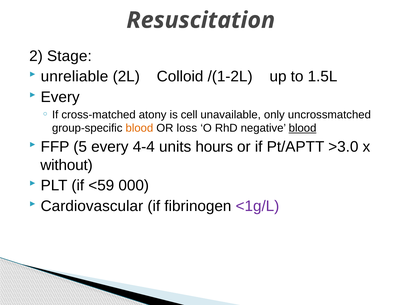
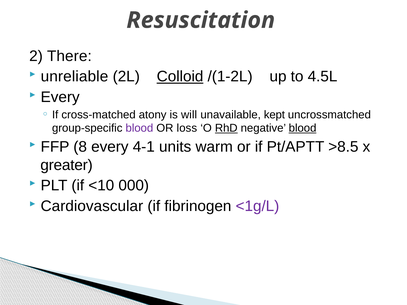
Stage: Stage -> There (69, 56)
Colloid underline: none -> present (180, 77)
1.5L: 1.5L -> 4.5L (323, 77)
cell: cell -> will (189, 115)
only: only -> kept (274, 115)
blood colour: orange -> purple (139, 128)
RhD underline: none -> present (226, 128)
5: 5 -> 8 (80, 147)
4-4: 4-4 -> 4-1 (144, 147)
hours: hours -> warm (214, 147)
>3.0: >3.0 -> >8.5 (343, 147)
without: without -> greater (67, 165)
<59: <59 -> <10 (101, 186)
